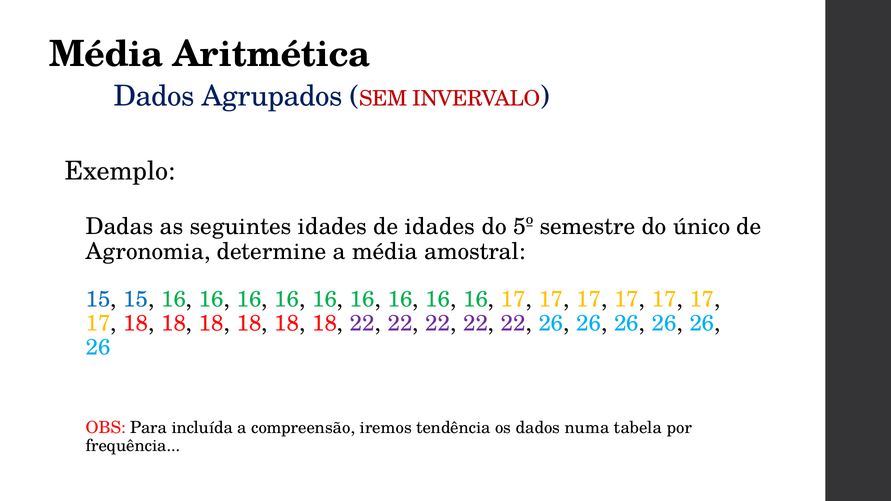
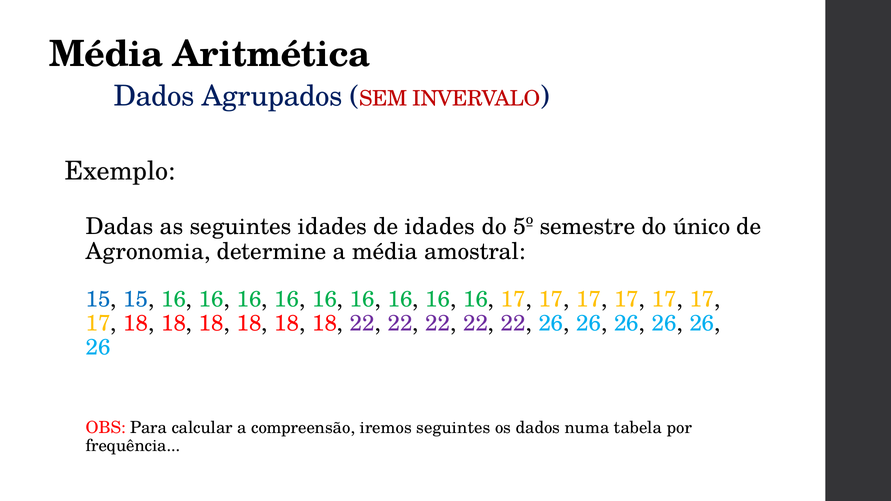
incluída: incluída -> calcular (202, 428)
iremos tendência: tendência -> seguintes (453, 428)
